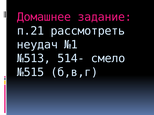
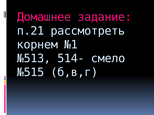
неудач: неудач -> корнем (37, 45)
